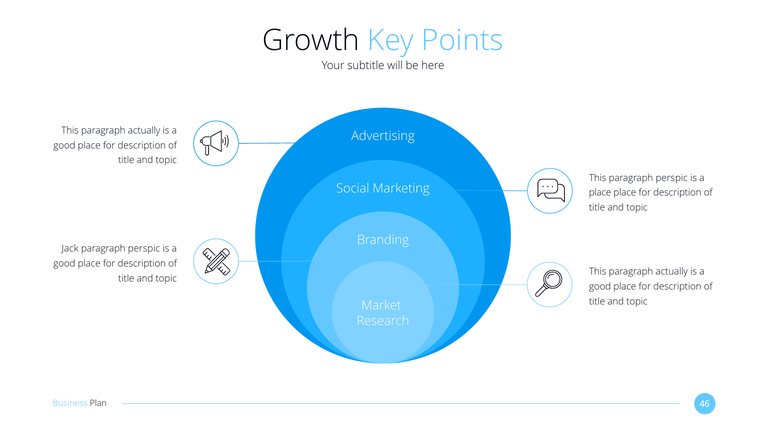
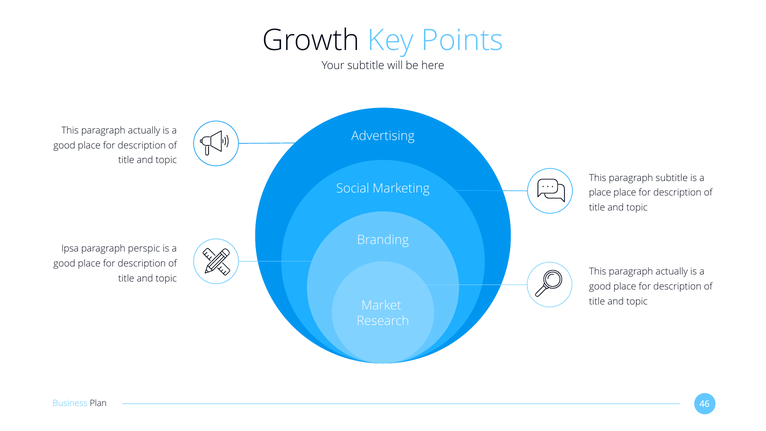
This paragraph perspic: perspic -> subtitle (672, 178)
Jack: Jack -> Ipsa (70, 249)
